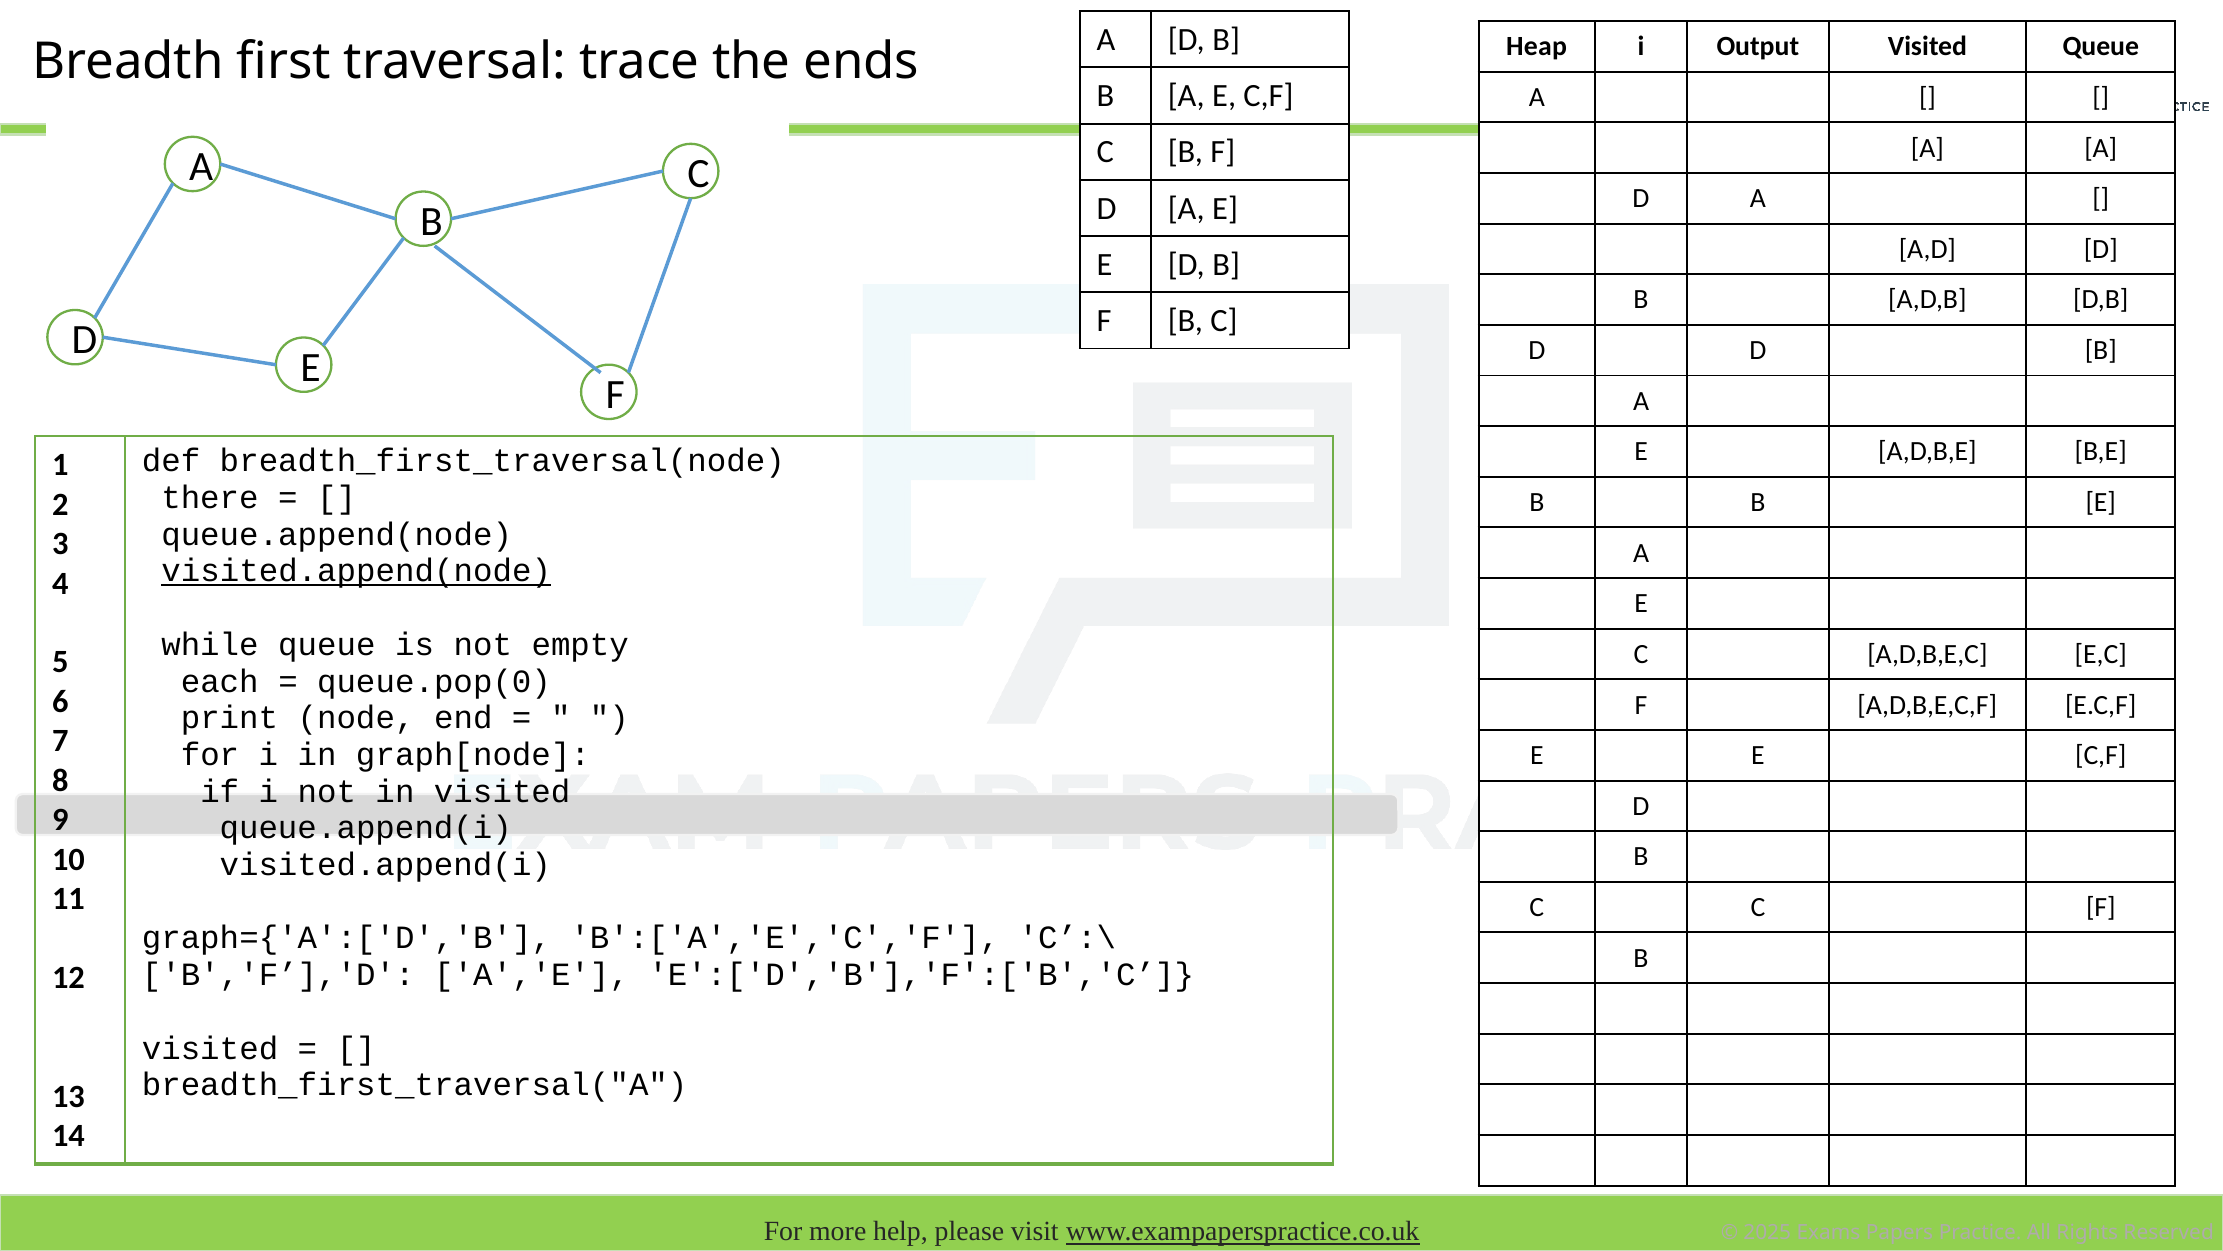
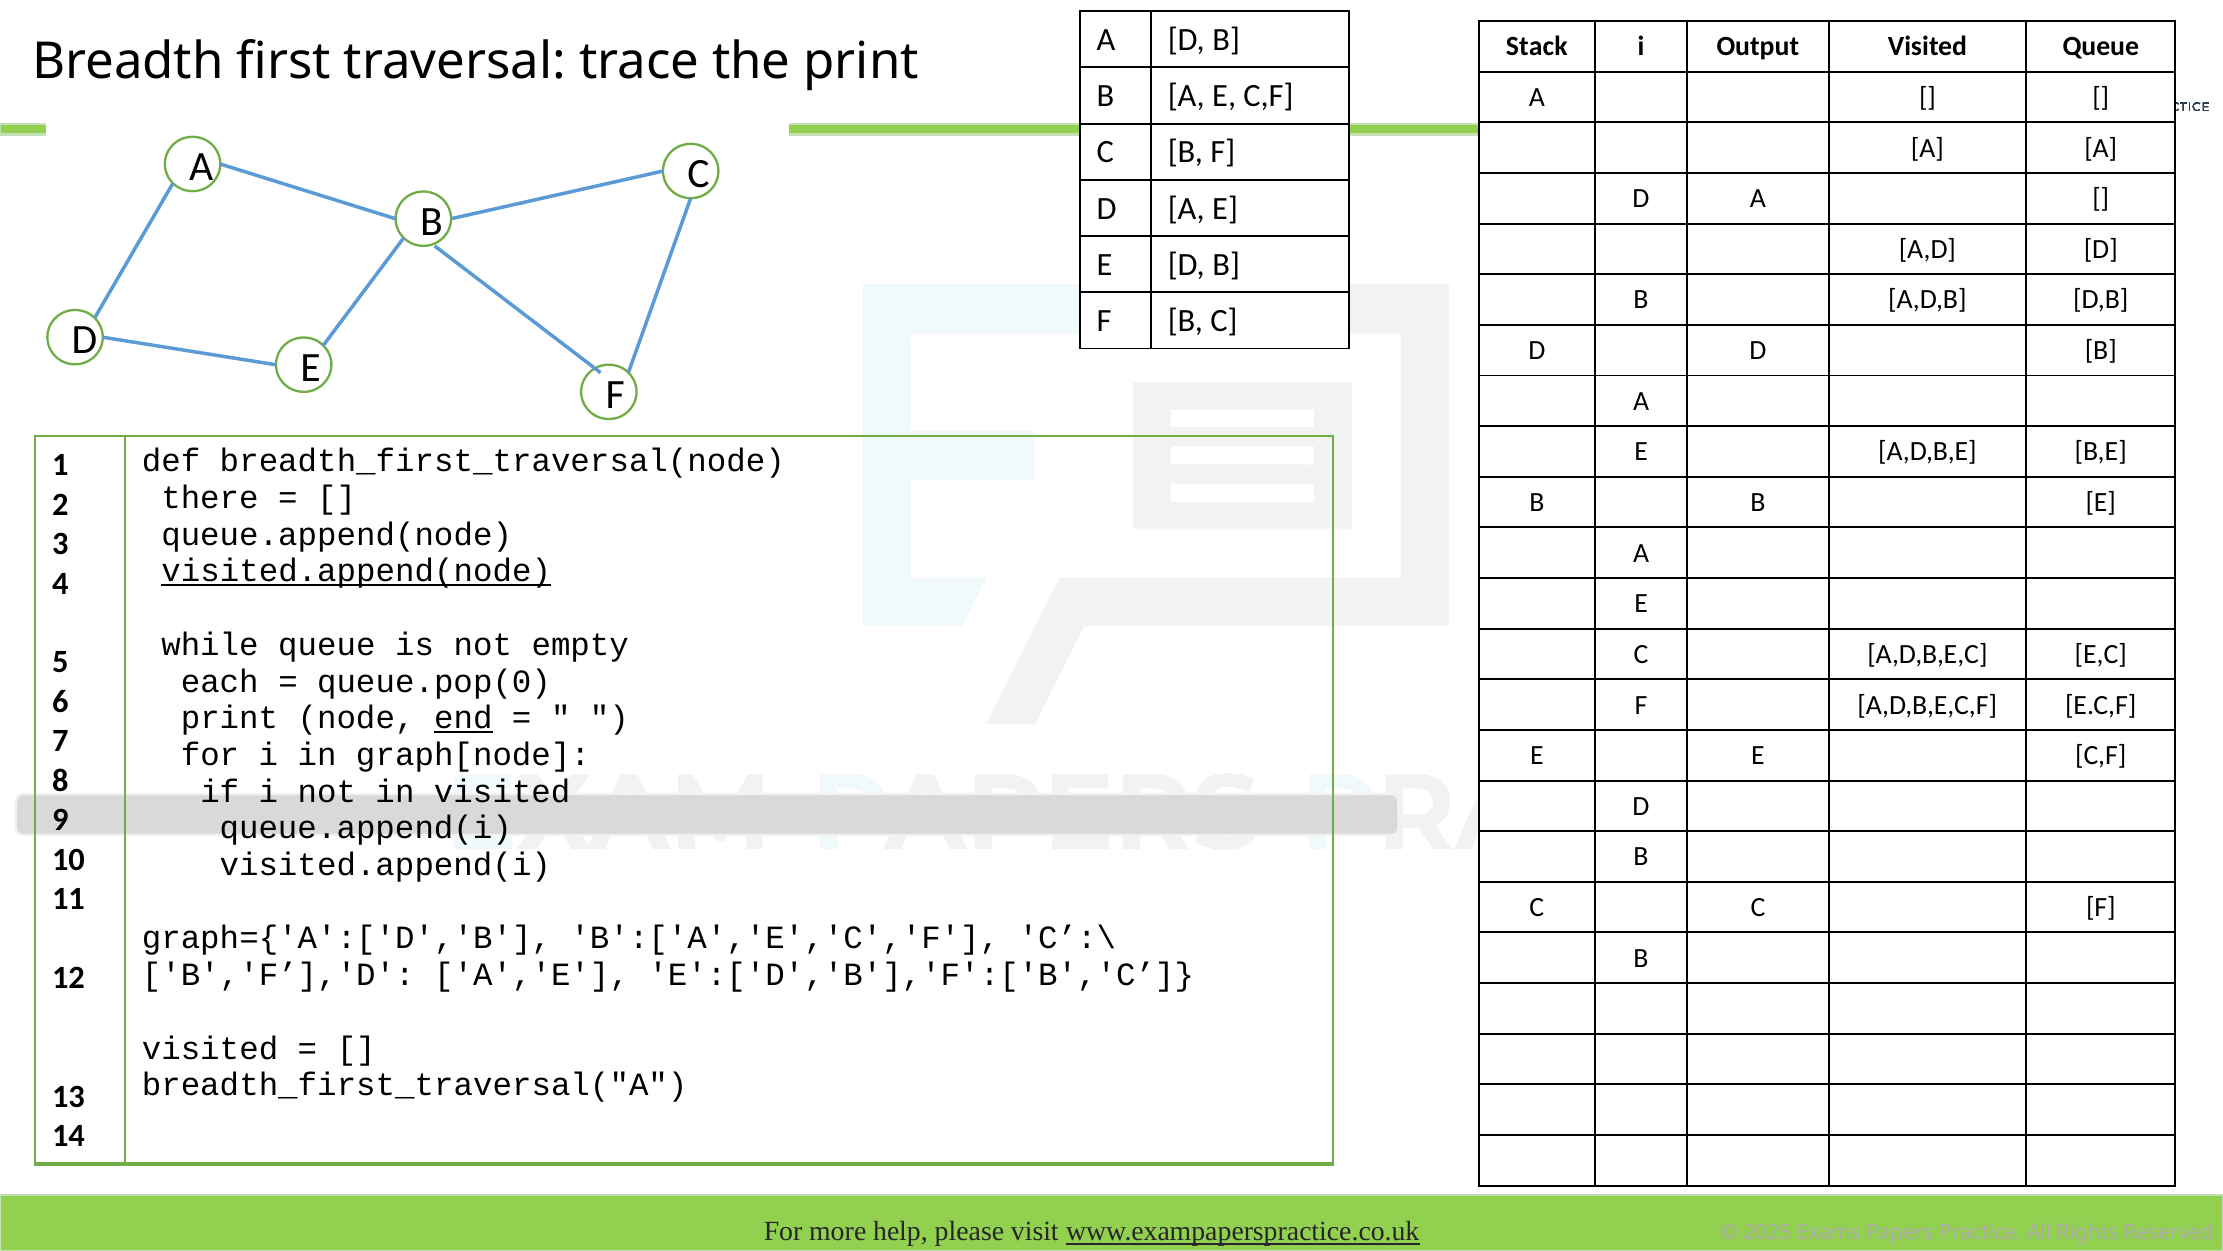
Heap: Heap -> Stack (1537, 47)
the ends: ends -> print (861, 62)
end underline: none -> present (463, 718)
